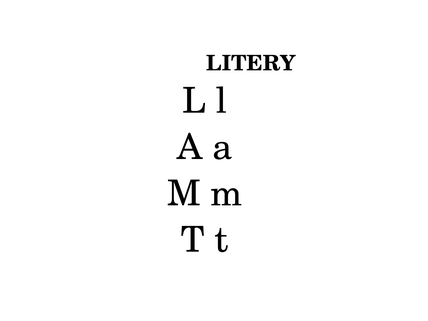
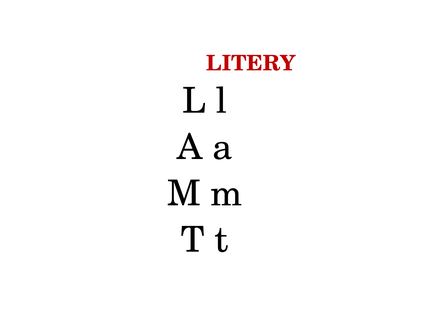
LITERY colour: black -> red (251, 63)
